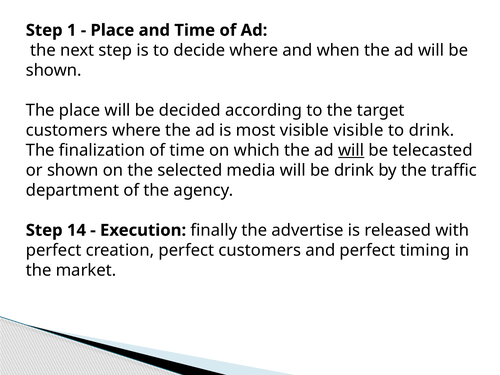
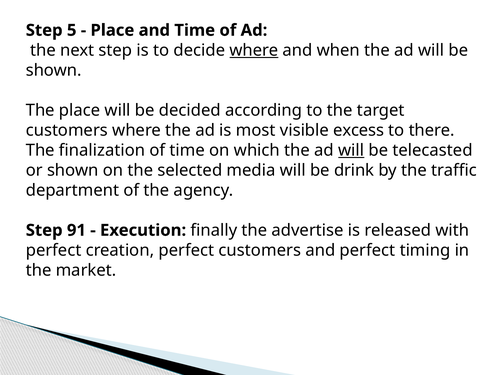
1: 1 -> 5 (72, 30)
where underline: none -> present (254, 50)
visible visible: visible -> excess (359, 130)
to drink: drink -> there (432, 130)
14: 14 -> 91 (76, 230)
